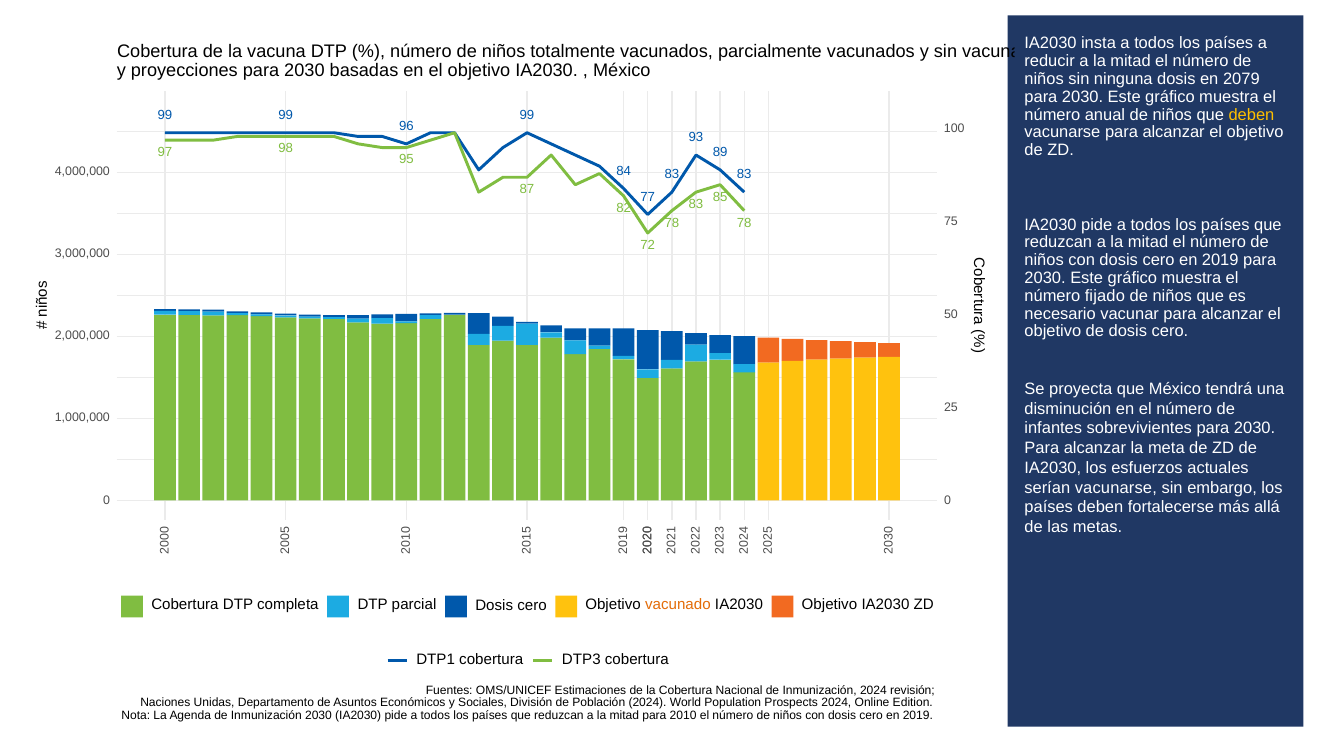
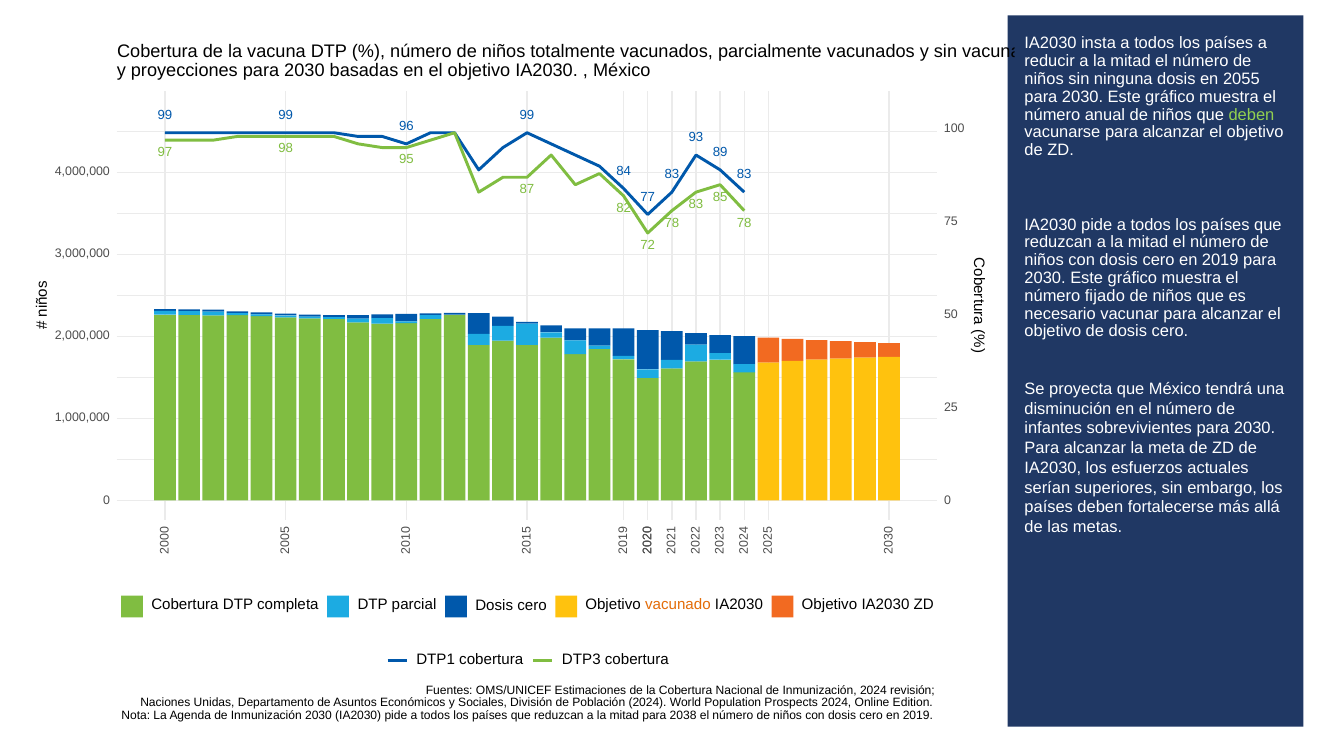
2079: 2079 -> 2055 (1241, 79)
deben colour: yellow -> light green (1251, 115)
serían vacunarse: vacunarse -> superiores (1116, 488)
2010: 2010 -> 2038 (683, 716)
